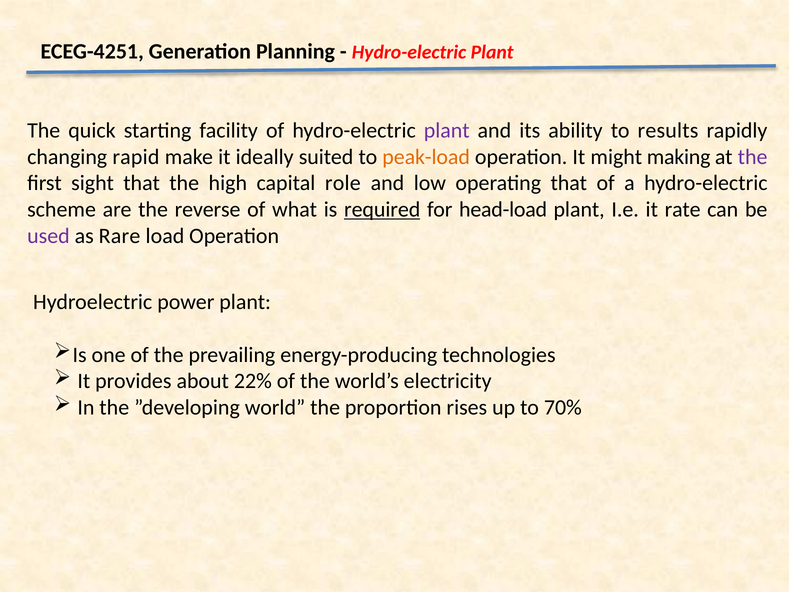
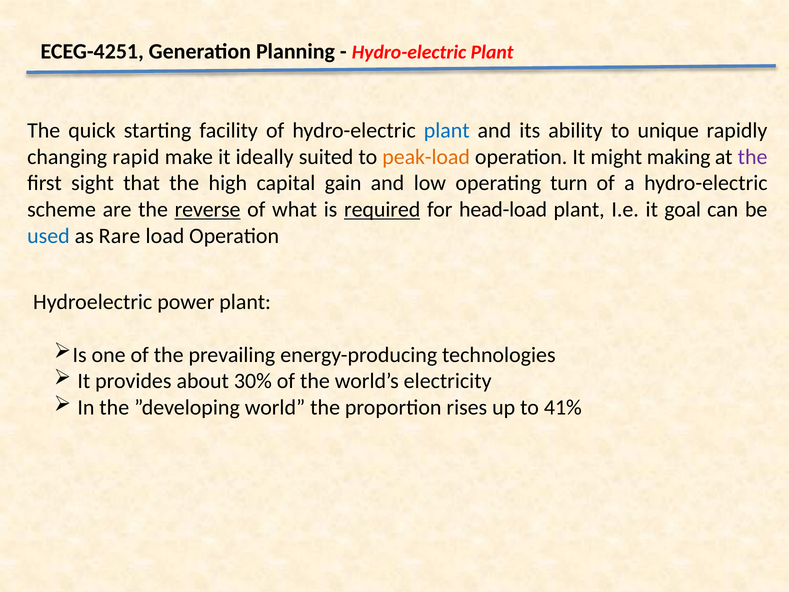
plant colour: purple -> blue (447, 130)
results: results -> unique (668, 130)
role: role -> gain (343, 183)
operating that: that -> turn (569, 183)
reverse underline: none -> present (208, 209)
rate: rate -> goal (683, 209)
used colour: purple -> blue (48, 236)
22%: 22% -> 30% (253, 381)
70%: 70% -> 41% (563, 407)
